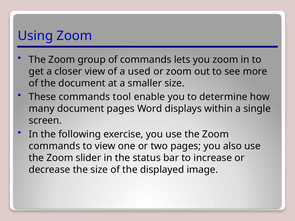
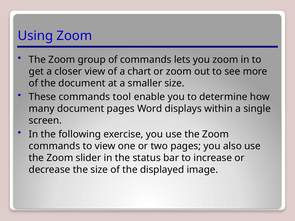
used: used -> chart (139, 71)
